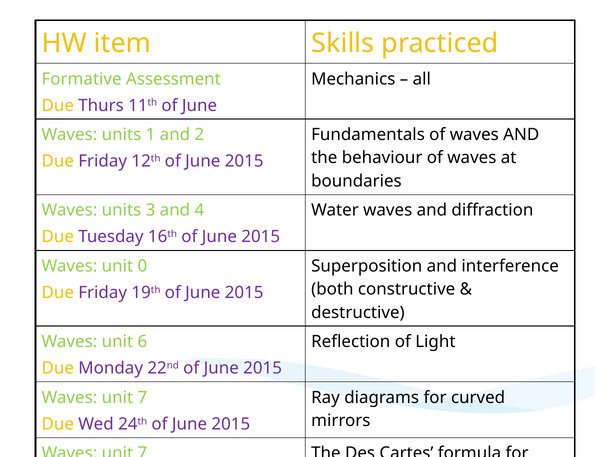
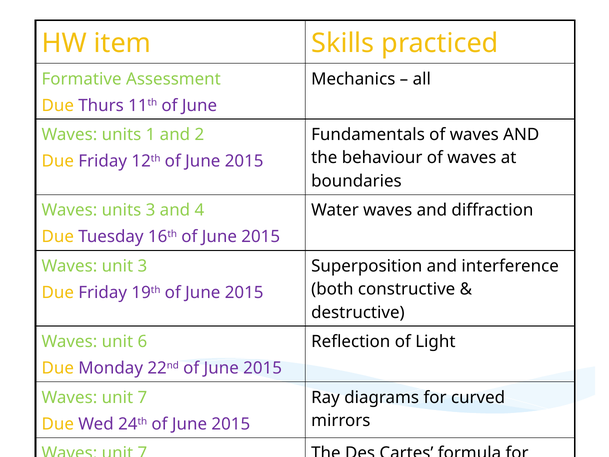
unit 0: 0 -> 3 (142, 266)
